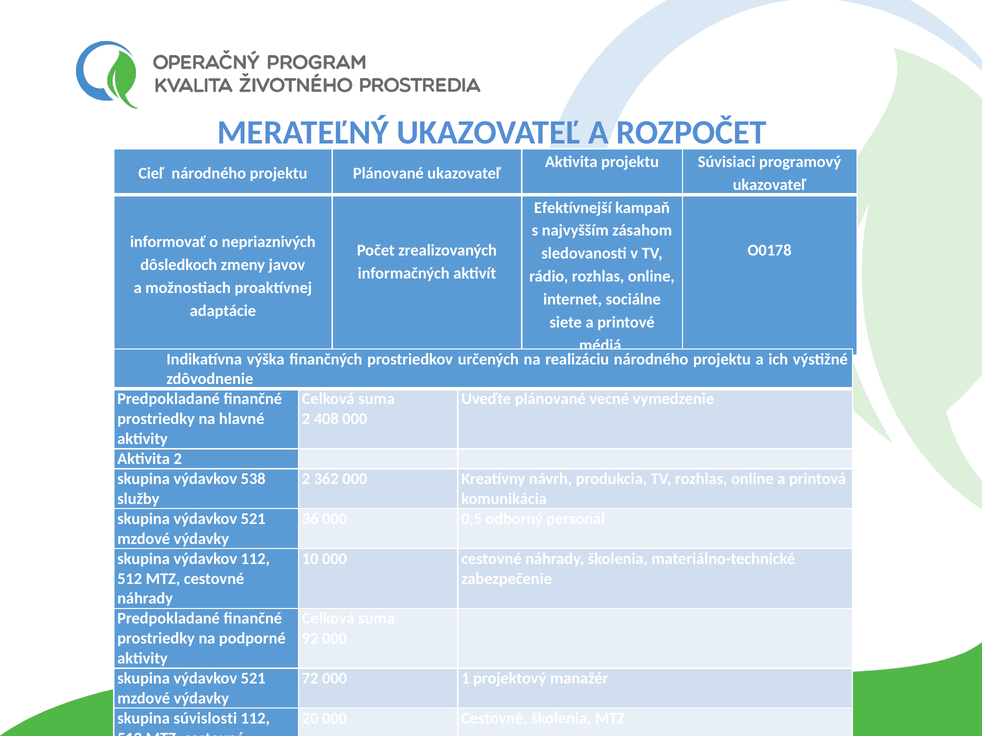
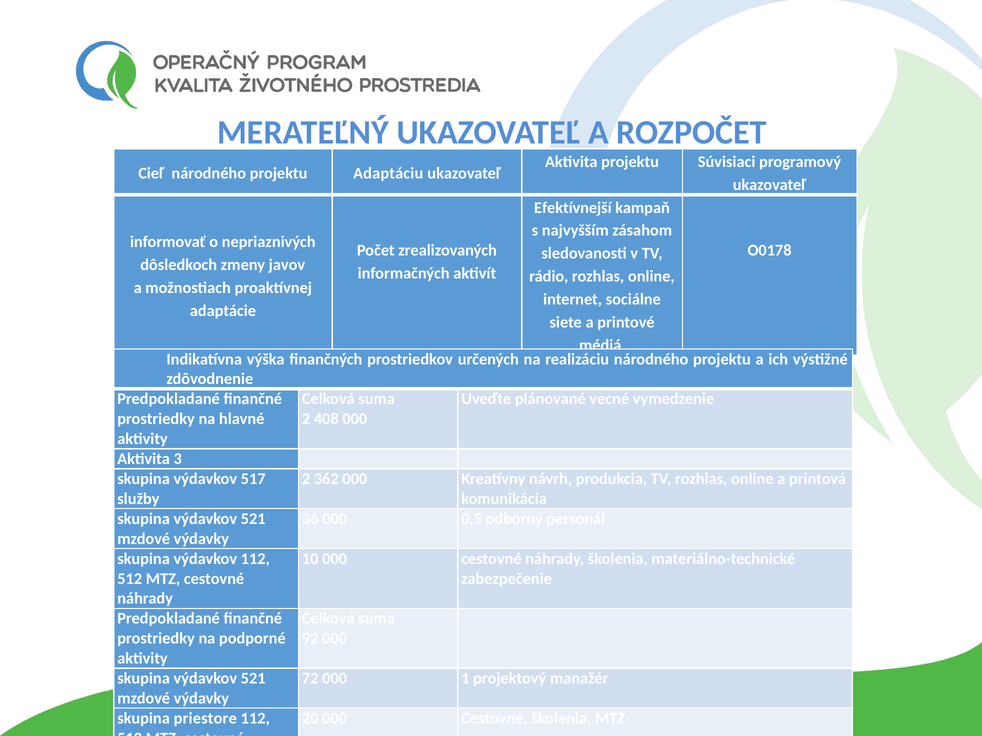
projektu Plánované: Plánované -> Adaptáciu (388, 173)
Aktivita 2: 2 -> 3 (178, 459)
538: 538 -> 517 (253, 479)
súvislosti: súvislosti -> priestore (205, 719)
